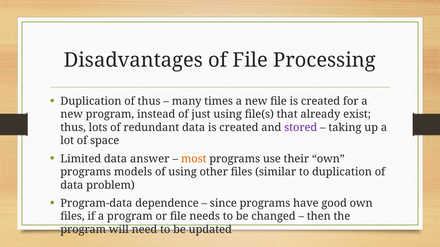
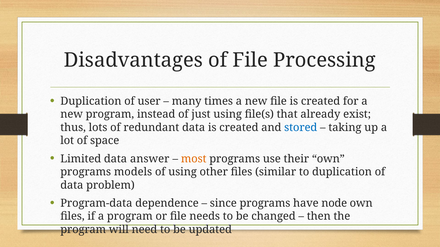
of thus: thus -> user (149, 101)
stored colour: purple -> blue (301, 128)
good: good -> node (334, 204)
